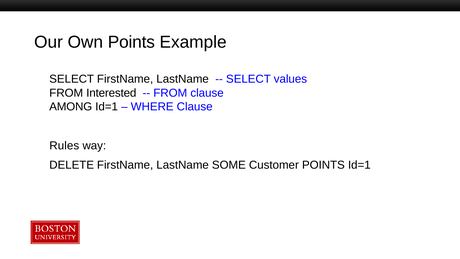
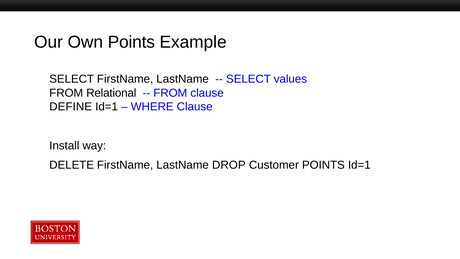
Interested: Interested -> Relational (111, 93)
AMONG: AMONG -> DEFINE (71, 107)
Rules: Rules -> Install (64, 145)
SOME: SOME -> DROP (229, 165)
